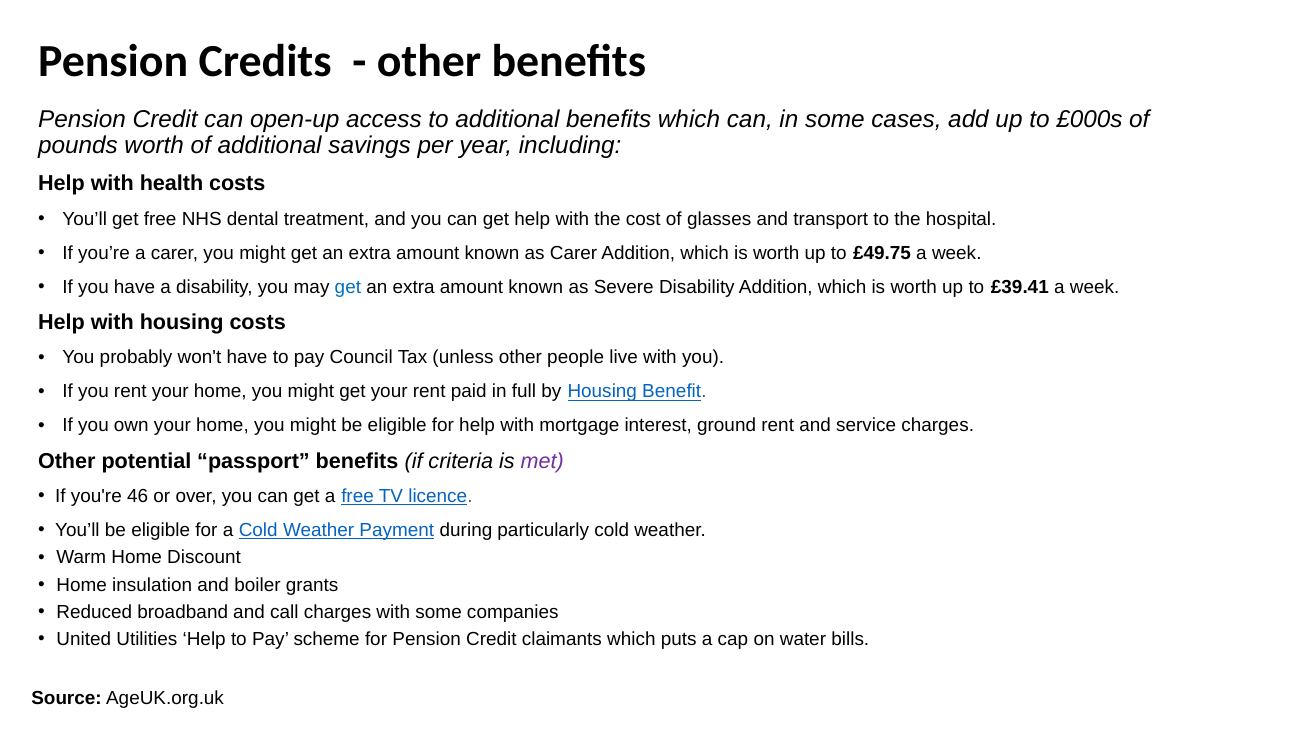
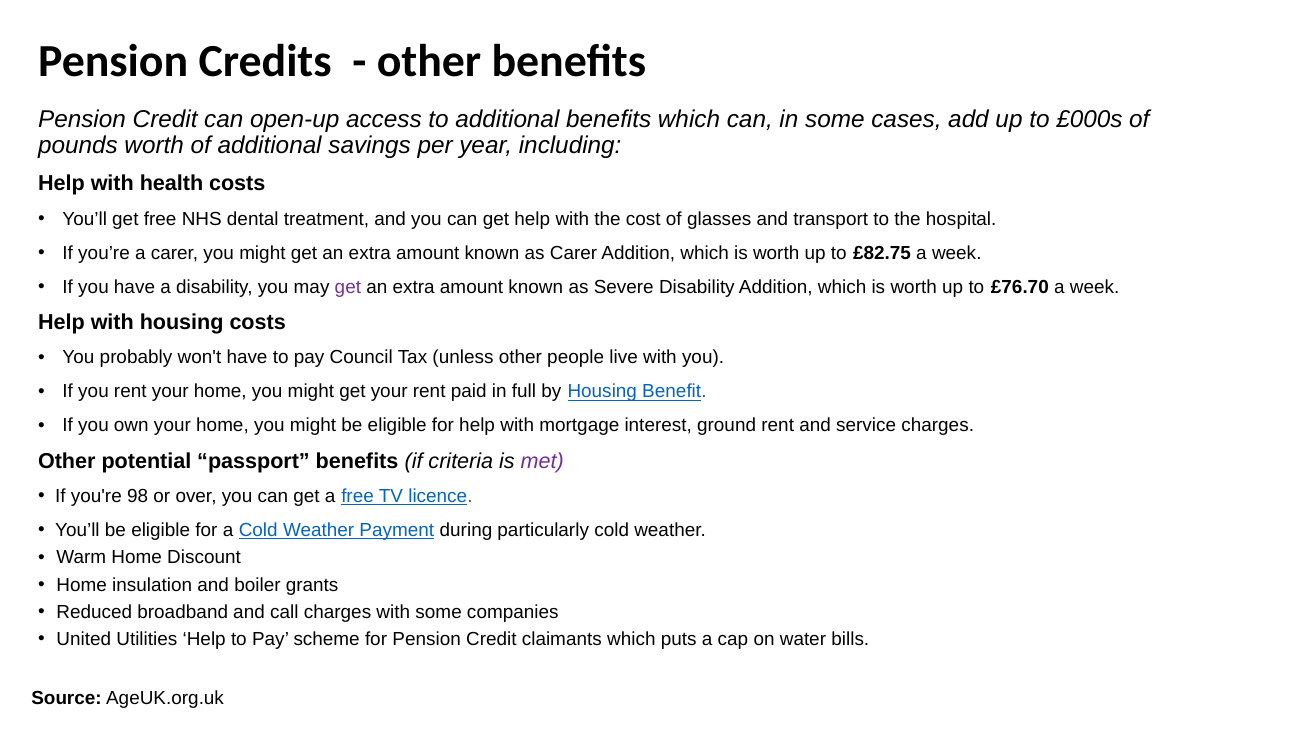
£49.75: £49.75 -> £82.75 (882, 253)
get colour: blue -> purple (348, 287)
£39.41: £39.41 -> £76.70 (1020, 287)
46: 46 -> 98 (138, 497)
